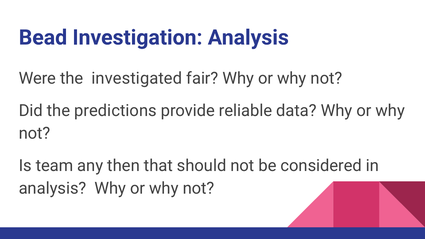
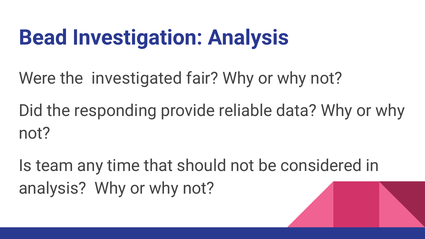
predictions: predictions -> responding (115, 111)
then: then -> time (124, 166)
